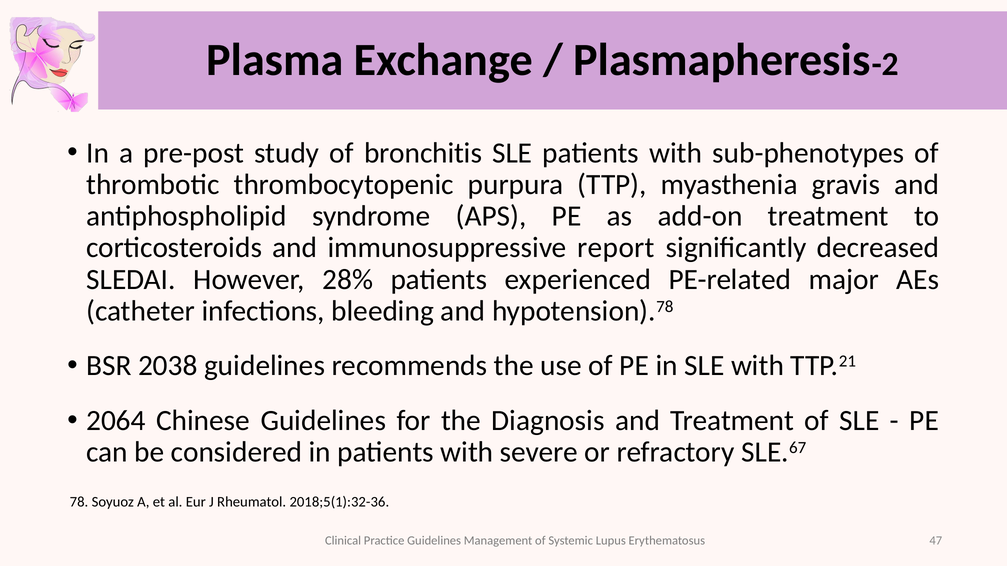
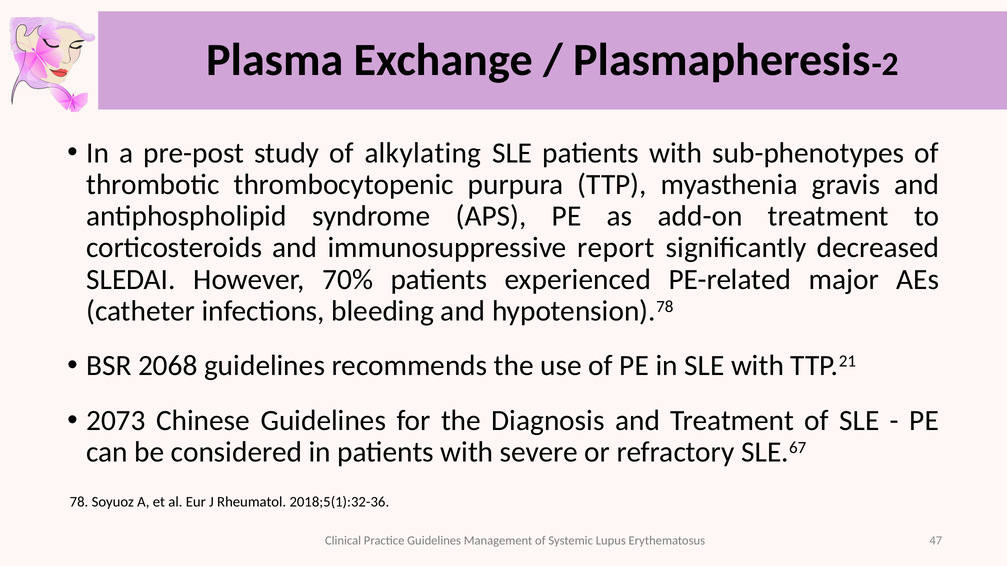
bronchitis: bronchitis -> alkylating (423, 153)
28%: 28% -> 70% (348, 280)
2038: 2038 -> 2068 (168, 366)
2064: 2064 -> 2073 (116, 421)
